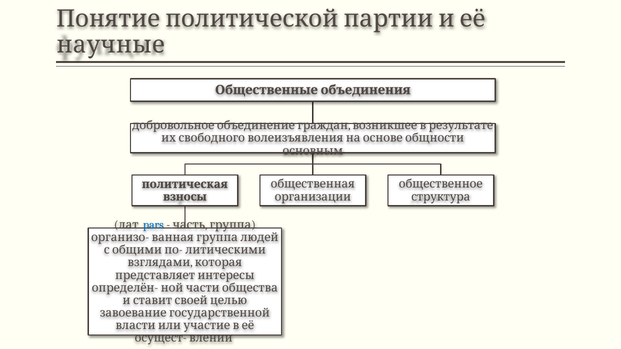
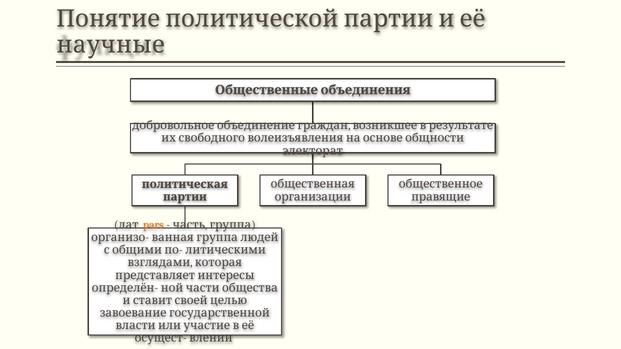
основным: основным -> электорат (313, 151)
взносы: взносы -> партии (185, 197)
структура: структура -> правящие (441, 197)
pars colour: blue -> orange (153, 225)
